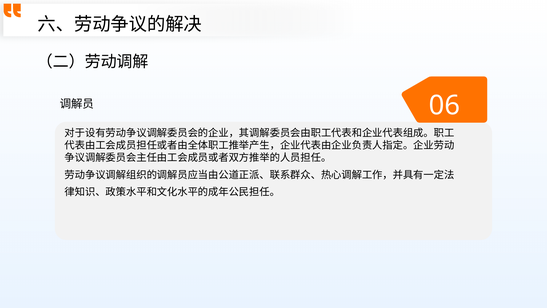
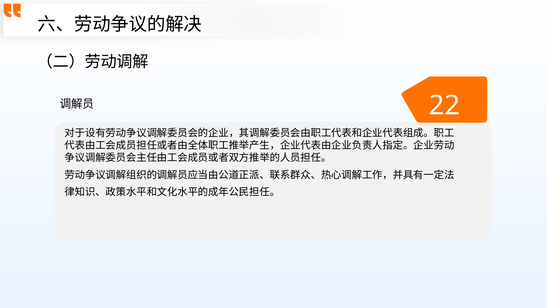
06: 06 -> 22 (444, 105)
